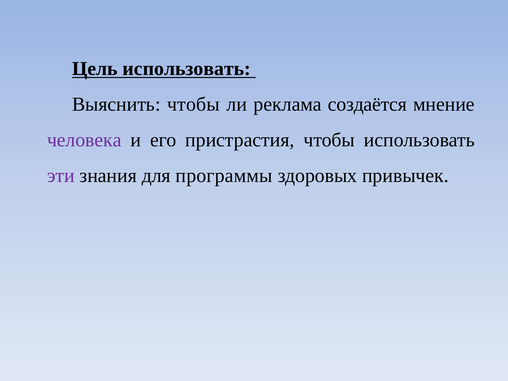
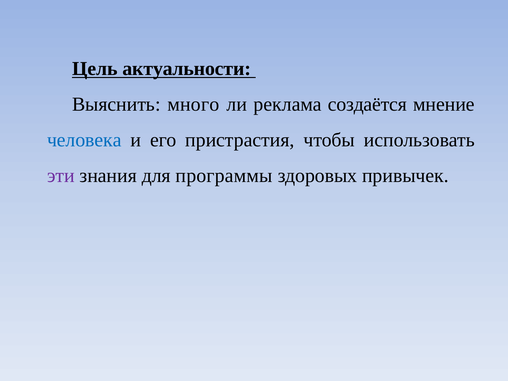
Цель использовать: использовать -> актуальности (187, 69)
Выяснить чтобы: чтобы -> много (193, 104)
человека colour: purple -> blue (84, 140)
